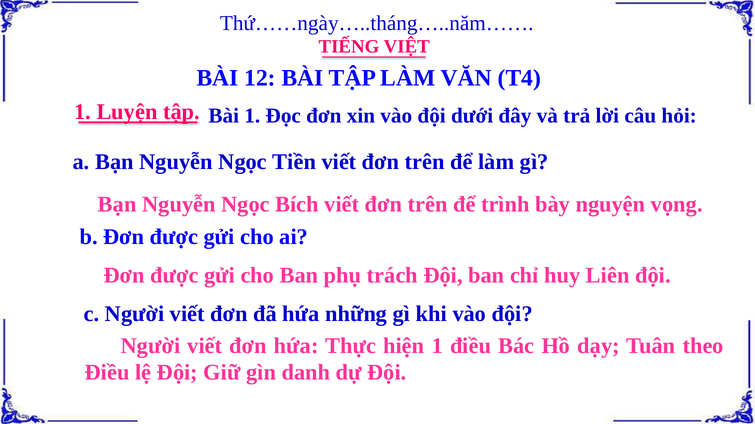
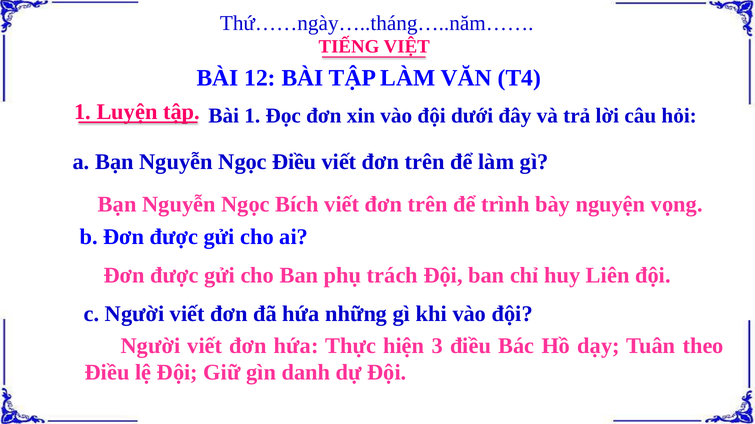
Ngọc Tiền: Tiền -> Điều (294, 162)
hiện 1: 1 -> 3 (437, 346)
